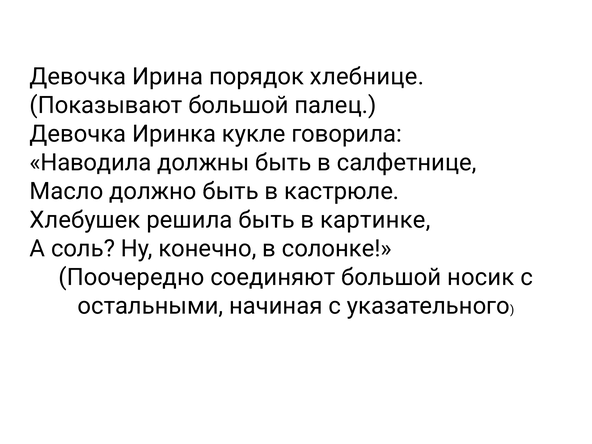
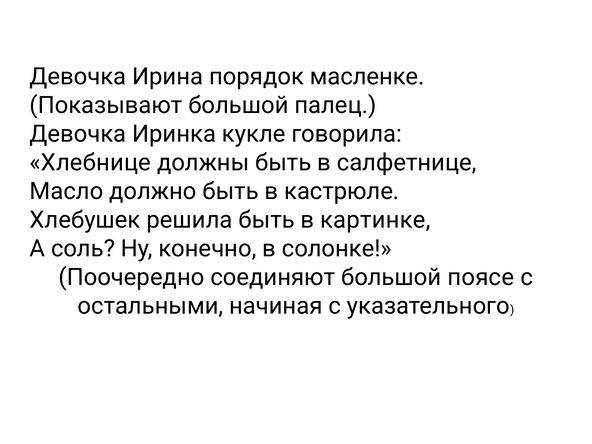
хлебнице: хлебнице -> масленке (367, 77)
Наводила: Наводила -> Хлебнице (90, 163)
носик: носик -> поясе (481, 277)
